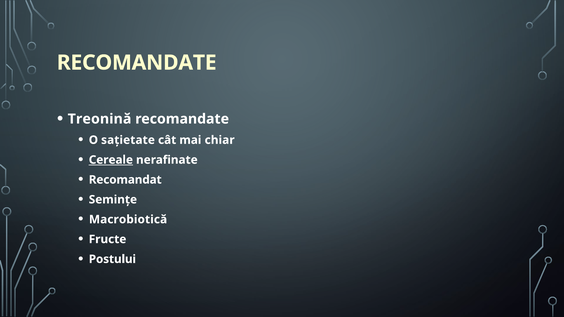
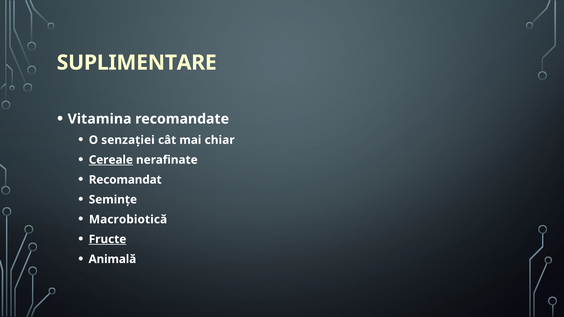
RECOMANDATE: RECOMANDATE -> SUPLIMENTARE (137, 63)
Treonină: Treonină -> Vitamina (100, 119)
sațietate: sațietate -> senzației (128, 140)
Fructe underline: none -> present (108, 239)
Postului: Postului -> Animală (112, 259)
